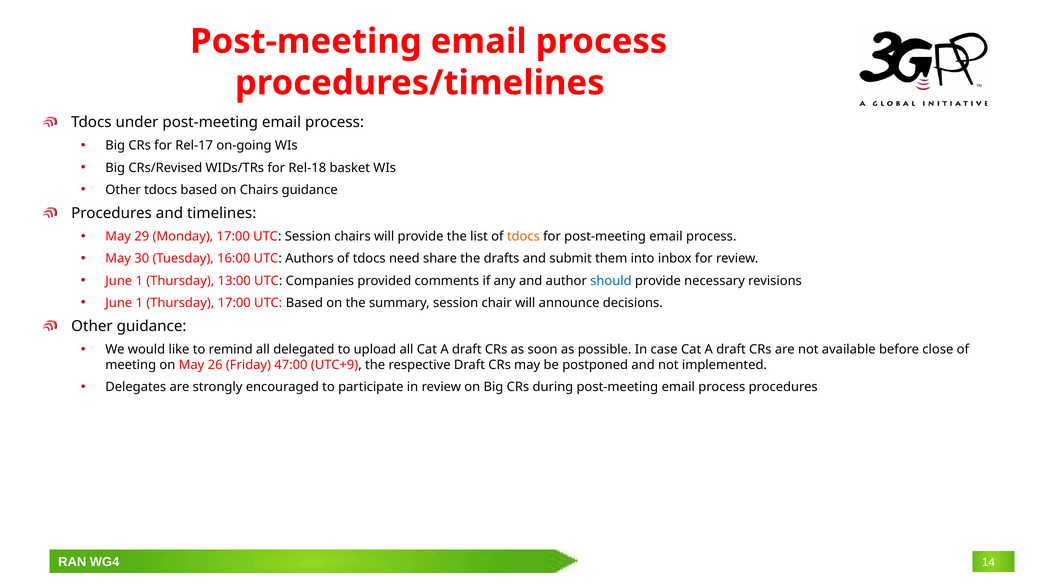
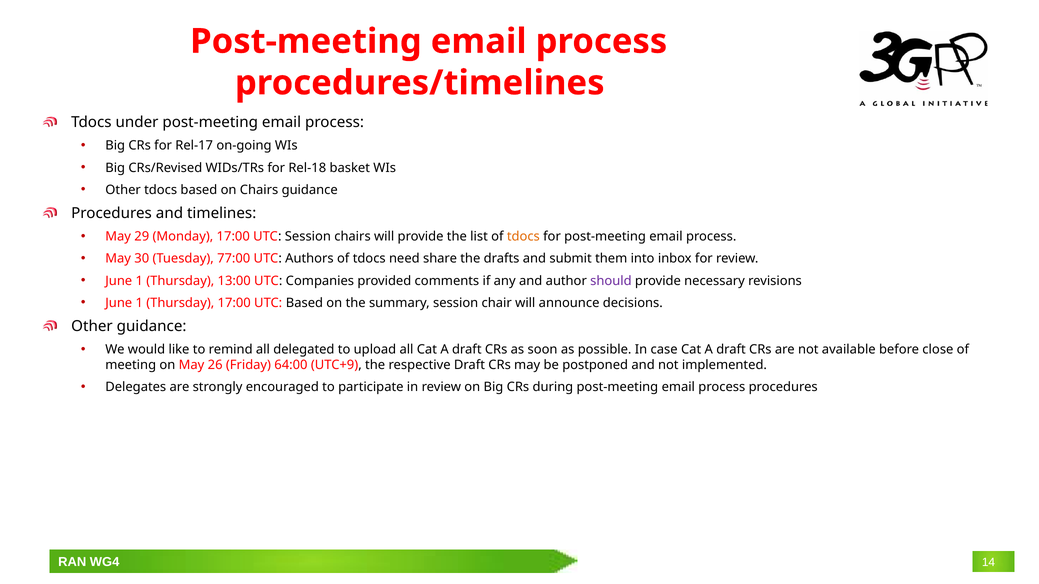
16:00: 16:00 -> 77:00 (234, 259)
should colour: blue -> purple (611, 281)
47:00: 47:00 -> 64:00 (291, 365)
